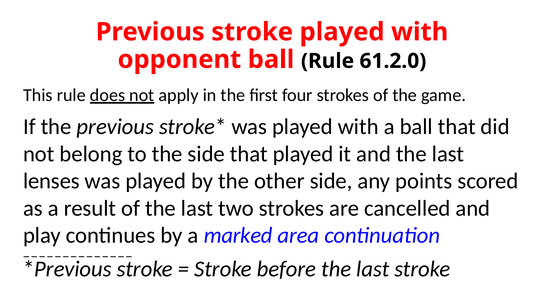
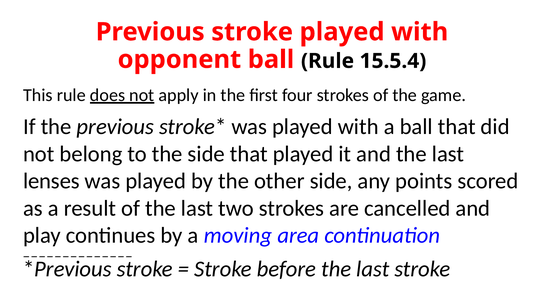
61.2.0: 61.2.0 -> 15.5.4 (393, 61)
marked: marked -> moving (238, 235)
